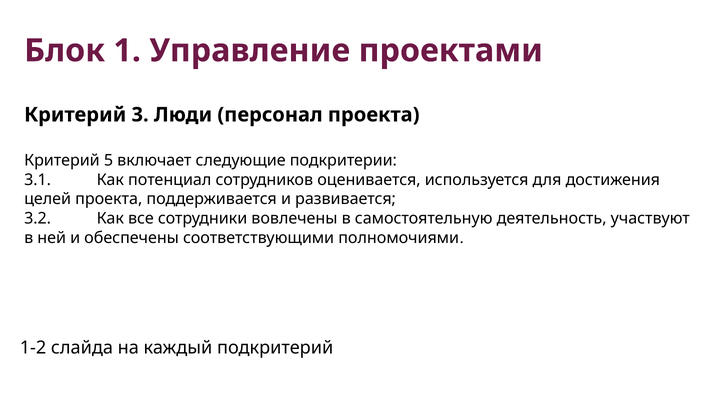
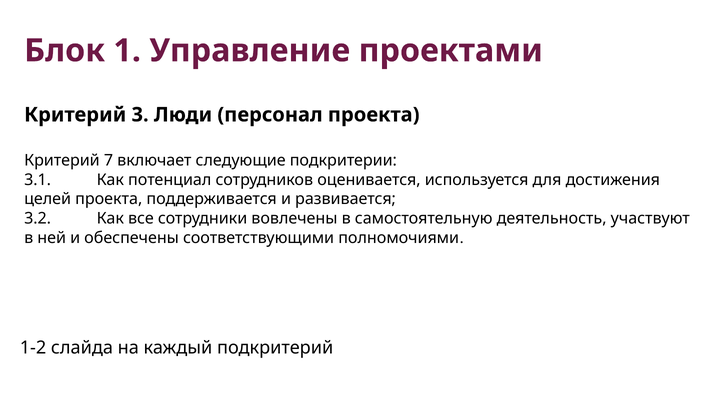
5: 5 -> 7 (109, 160)
